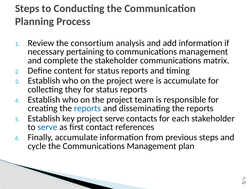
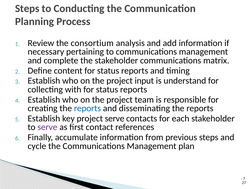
were: were -> input (144, 81)
is accumulate: accumulate -> understand (185, 81)
they: they -> with (73, 89)
serve colour: blue -> purple (47, 127)
